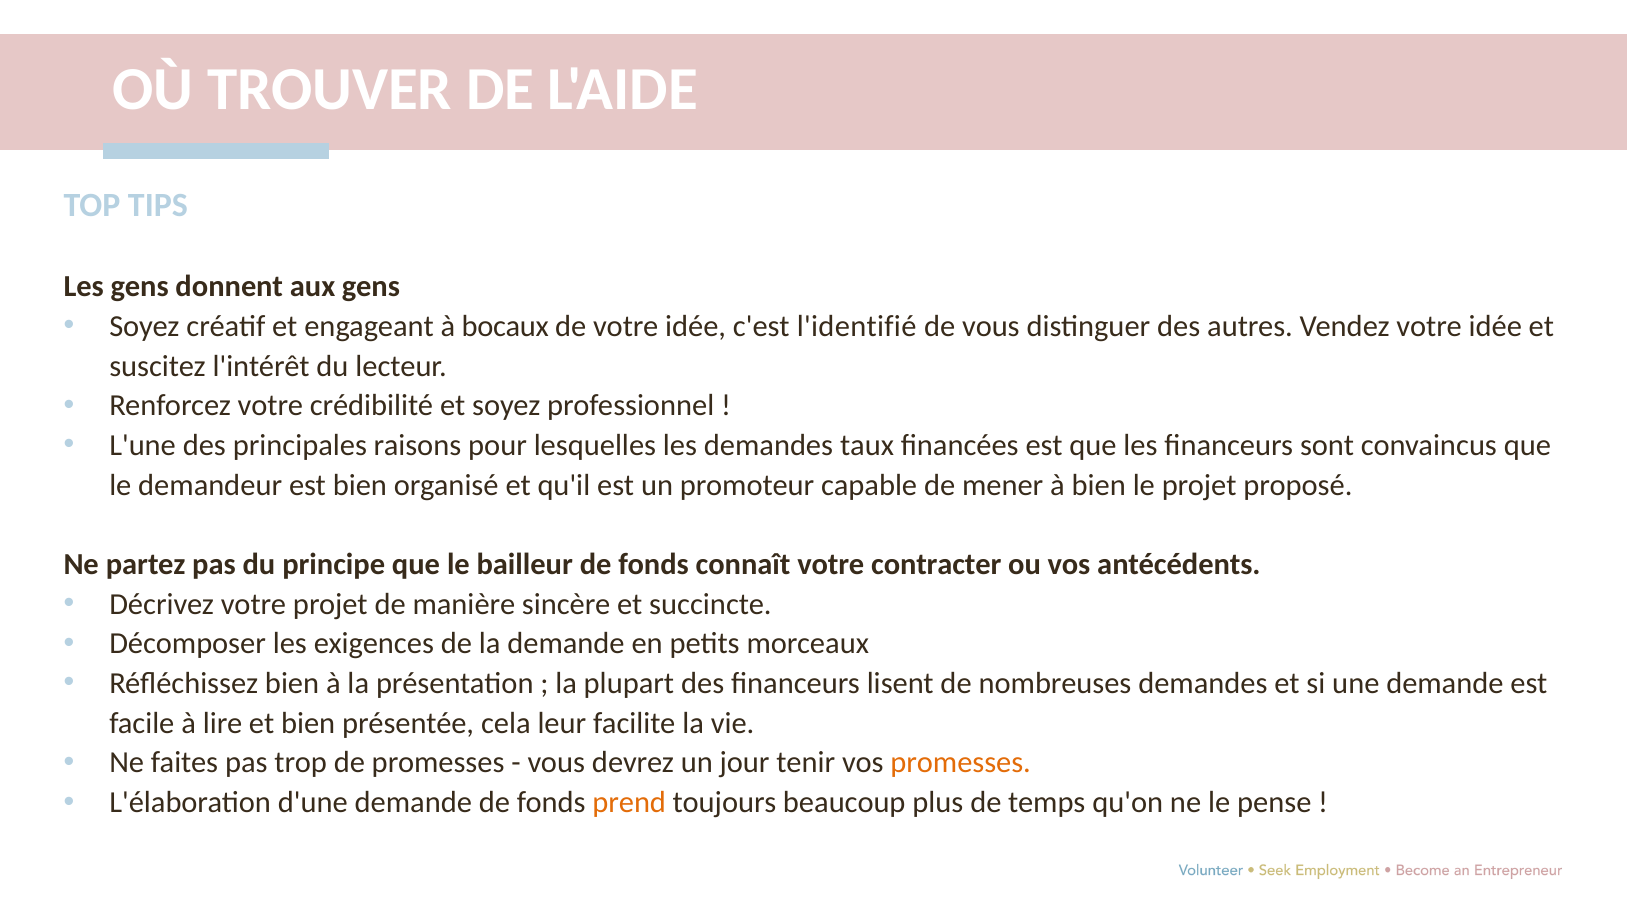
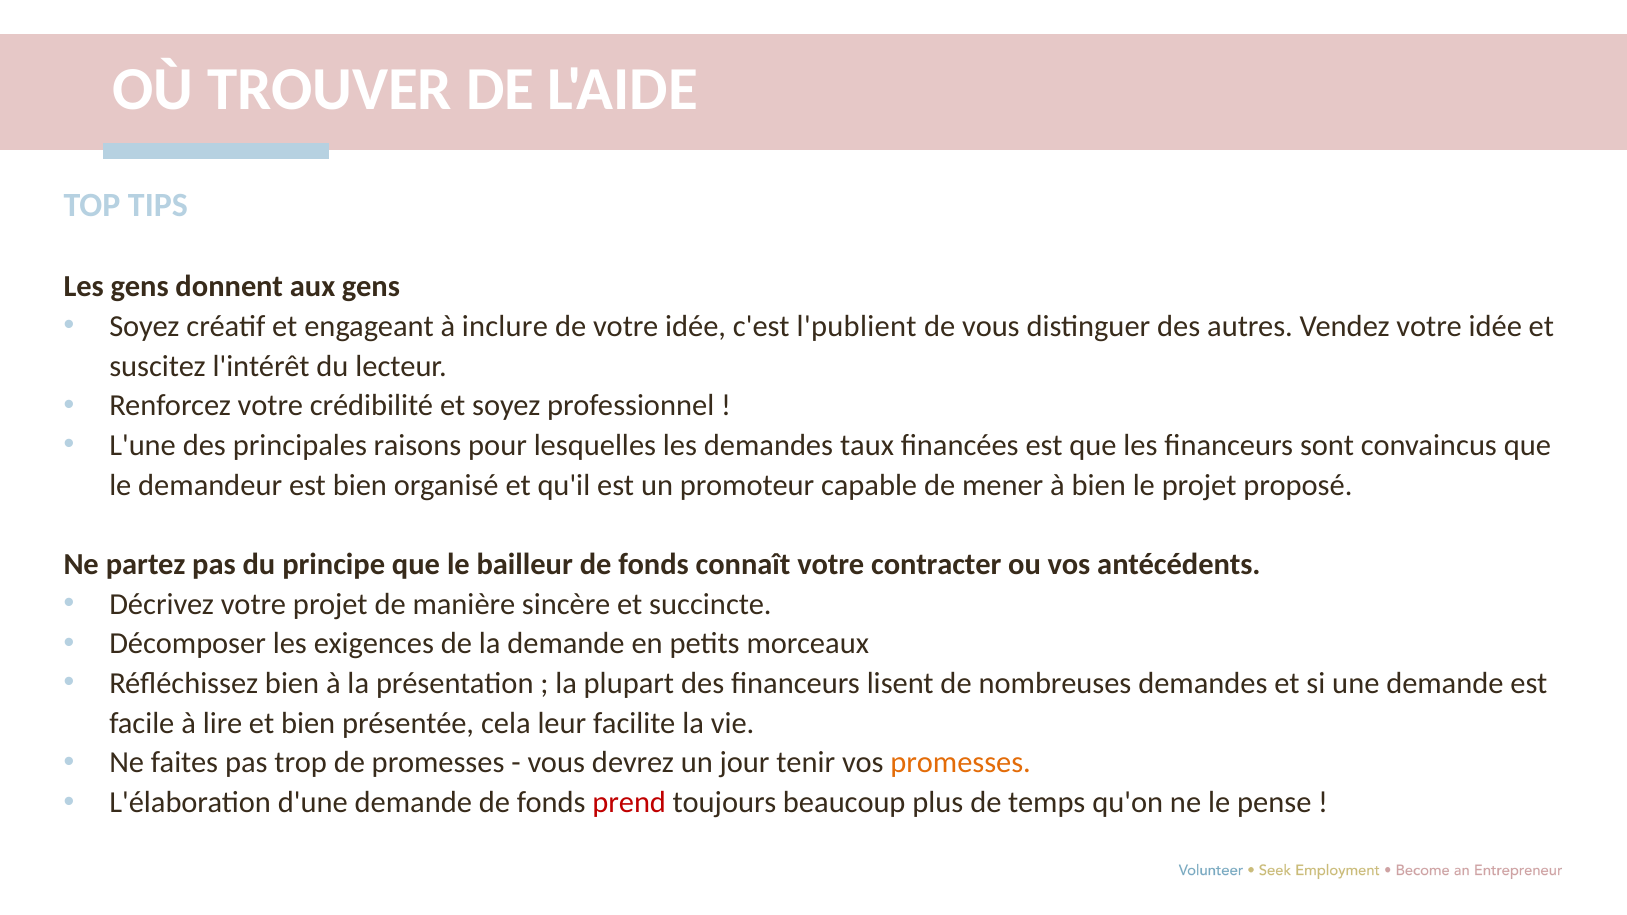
bocaux: bocaux -> inclure (505, 327)
l'identifié: l'identifié -> l'publient (857, 327)
prend colour: orange -> red (629, 803)
